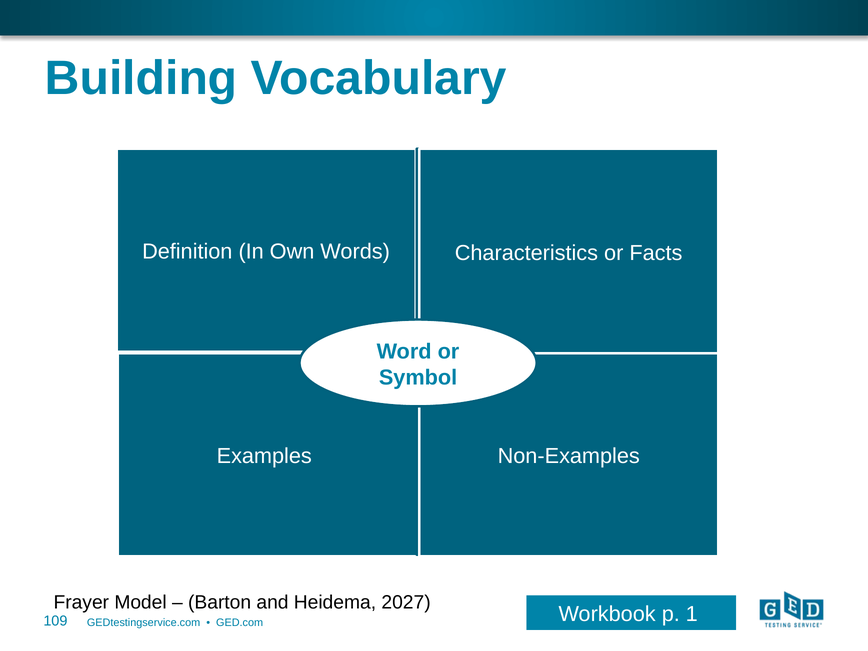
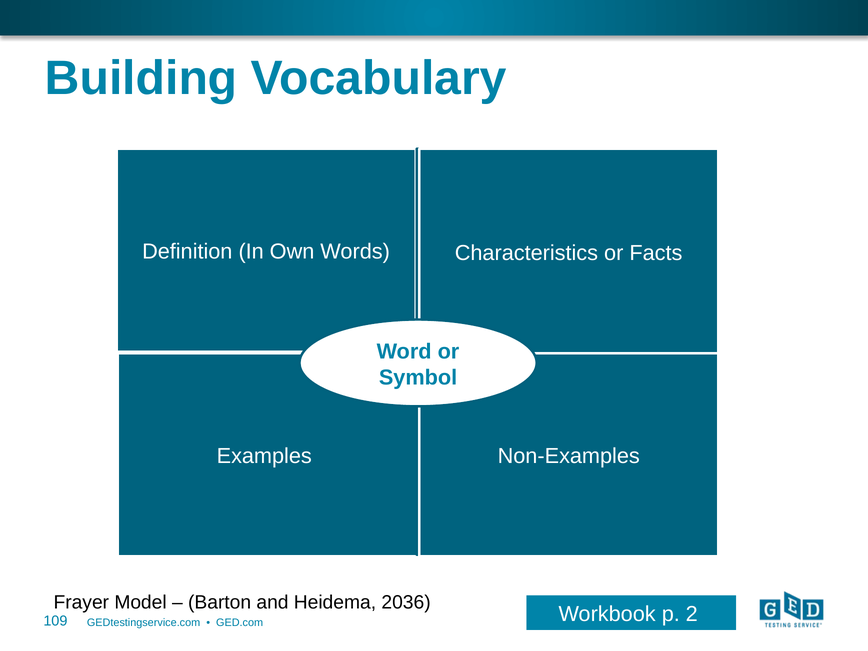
2027: 2027 -> 2036 (406, 602)
1: 1 -> 2 (692, 614)
